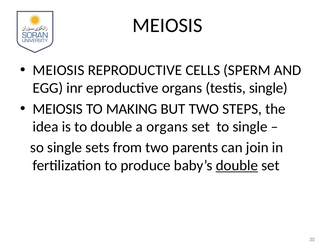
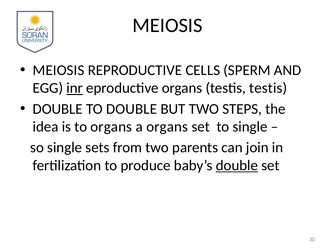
inr underline: none -> present (75, 88)
testis single: single -> testis (268, 88)
MEIOSIS: MEIOSIS -> DOUBLE (58, 109)
TO MAKING: MAKING -> DOUBLE (132, 109)
to double: double -> organs (111, 127)
